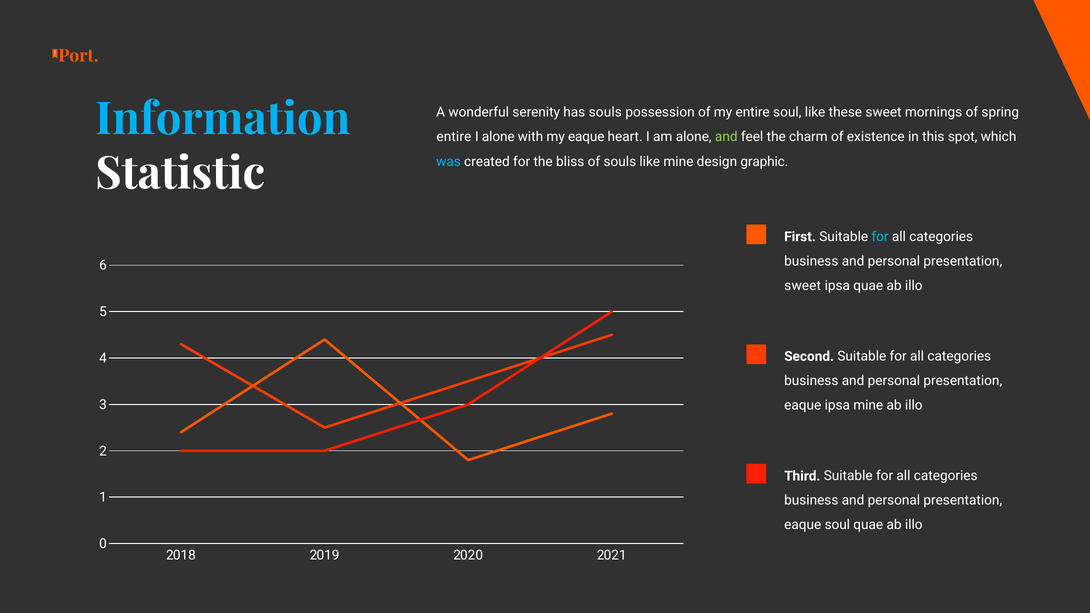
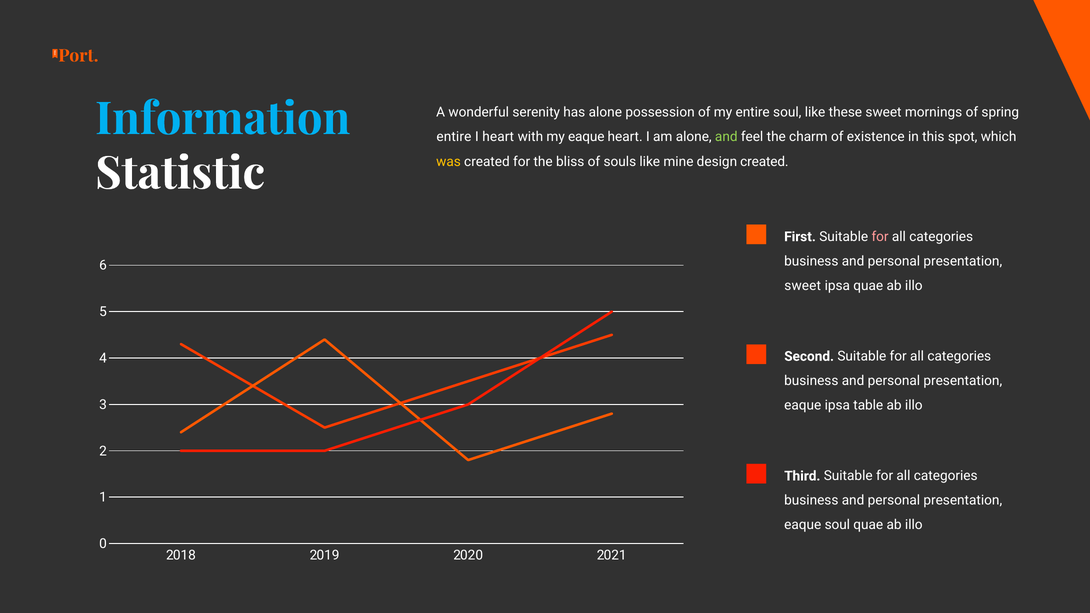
has souls: souls -> alone (605, 112)
I alone: alone -> heart (498, 137)
was colour: light blue -> yellow (449, 162)
design graphic: graphic -> created (764, 162)
for colour: light blue -> pink (880, 237)
ipsa mine: mine -> table (868, 405)
